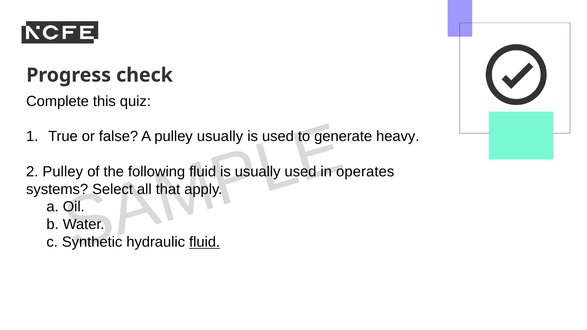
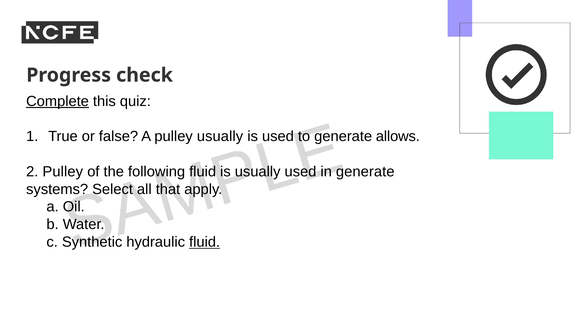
Complete underline: none -> present (58, 101)
heavy: heavy -> allows (398, 136)
operates: operates -> generate (365, 172)
